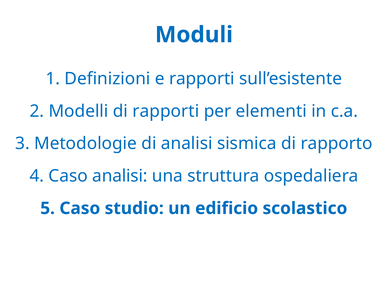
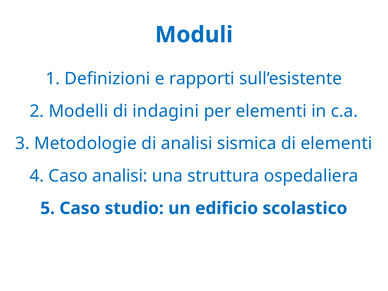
di rapporti: rapporti -> indagini (166, 111)
di rapporto: rapporto -> elementi (336, 144)
